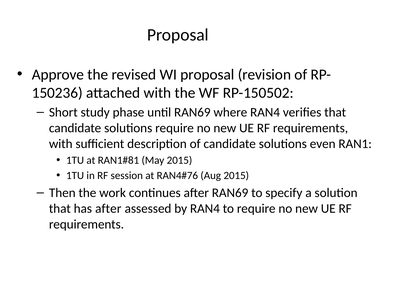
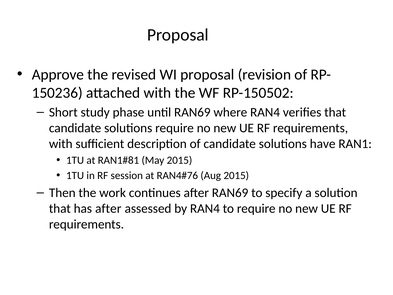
even: even -> have (323, 144)
